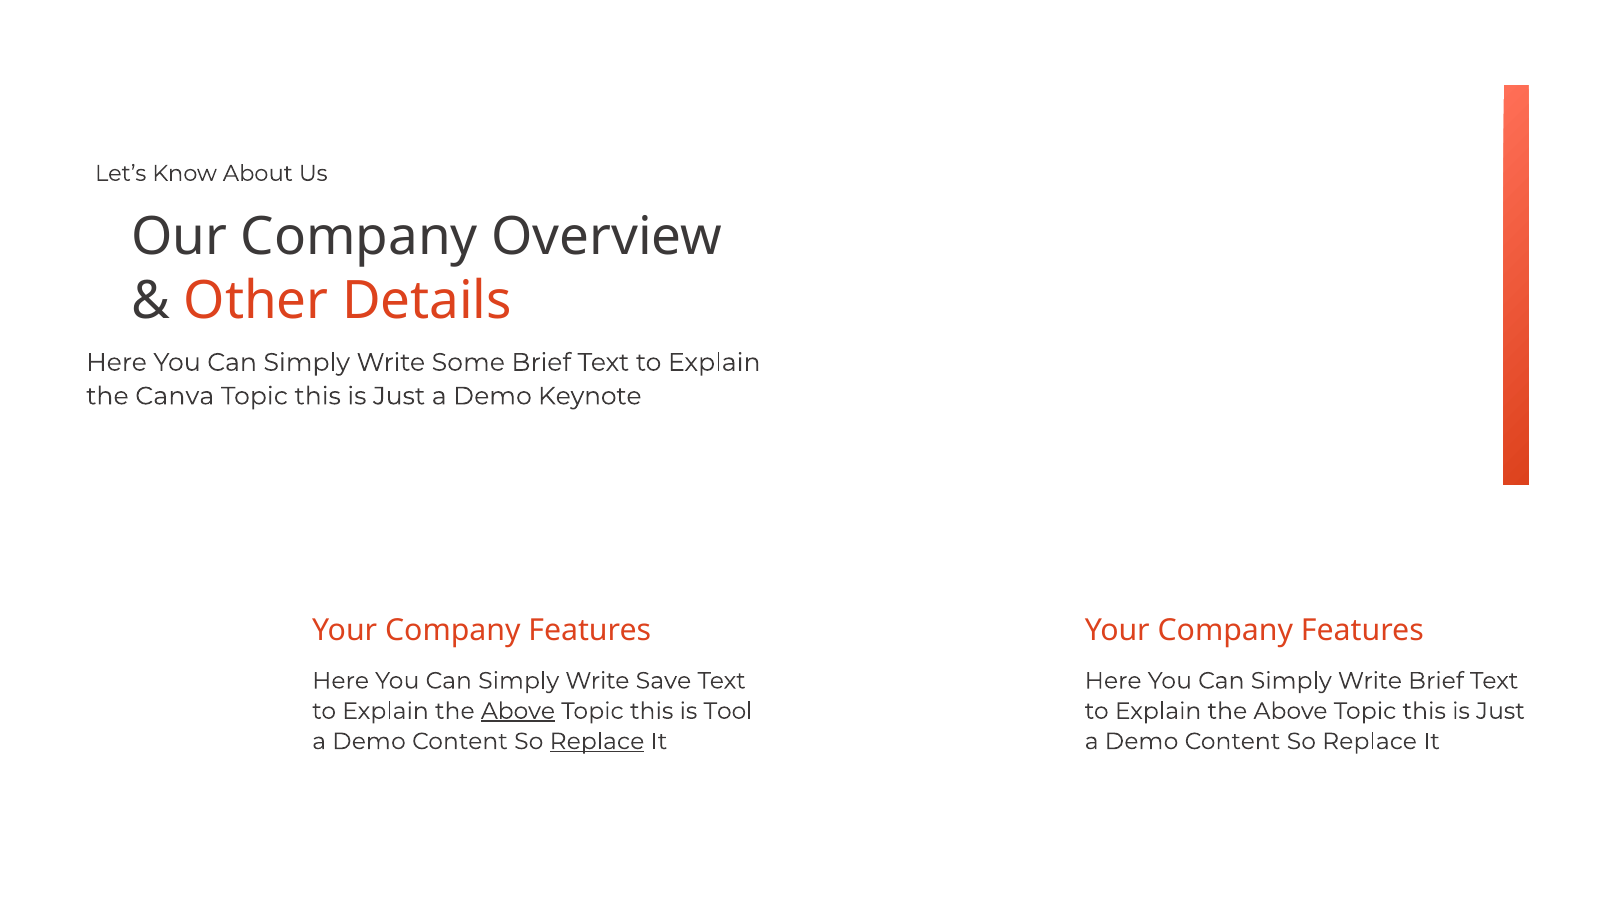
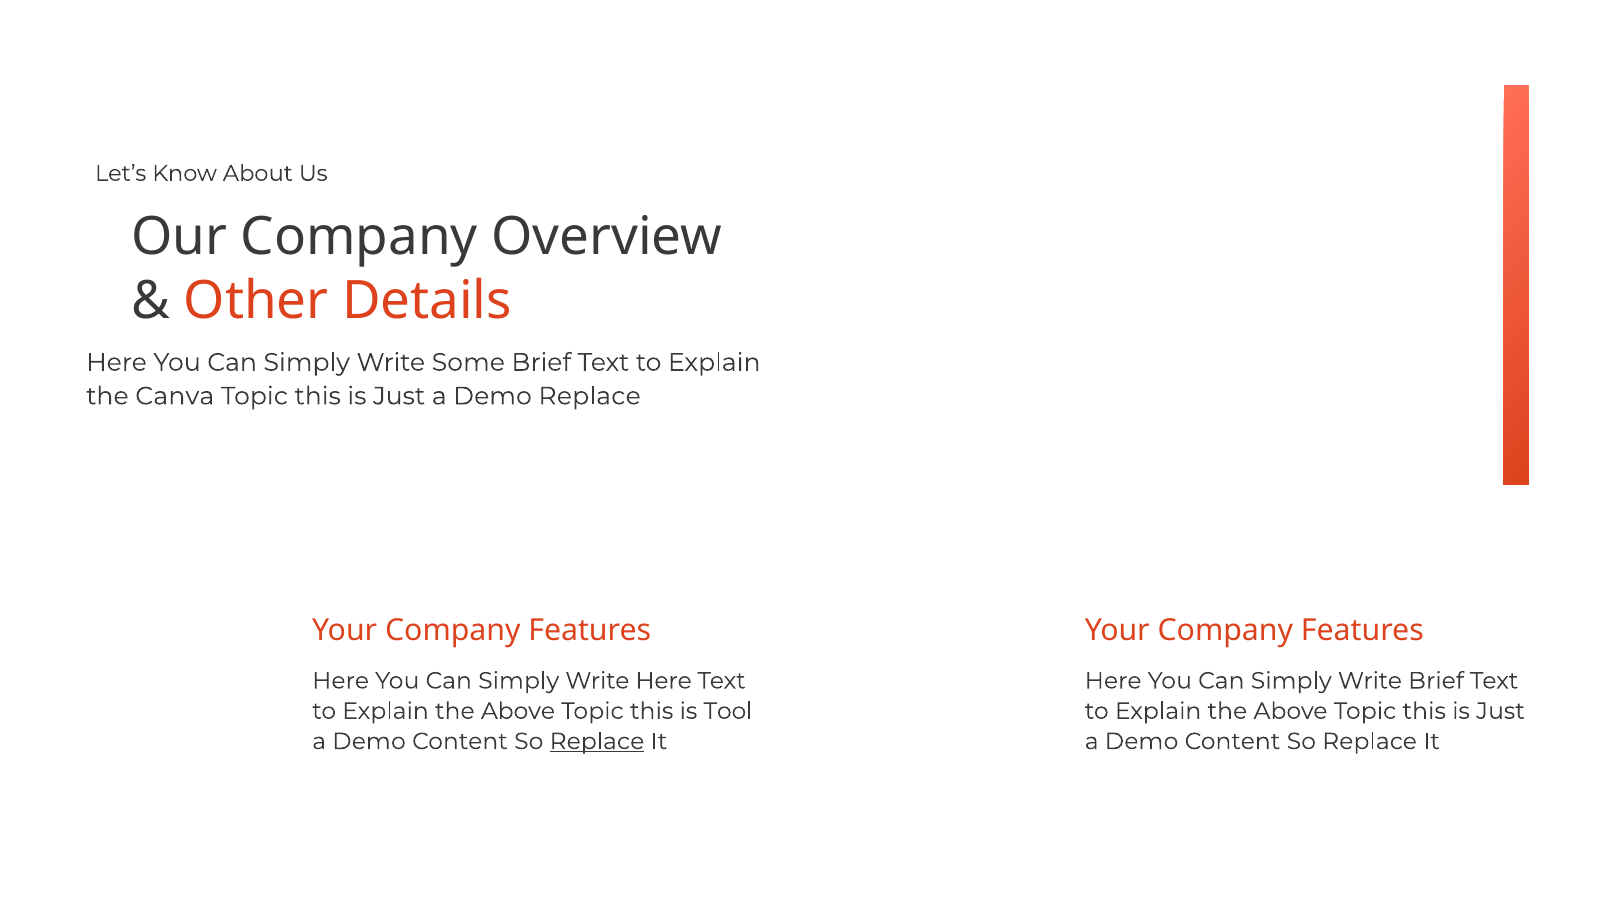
Demo Keynote: Keynote -> Replace (590, 396)
Write Save: Save -> Here (664, 680)
Above underline: present -> none (518, 711)
